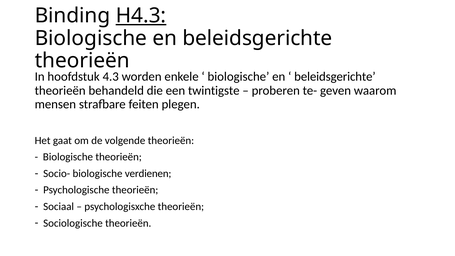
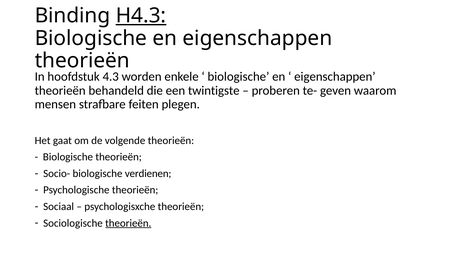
en beleidsgerichte: beleidsgerichte -> eigenschappen (257, 38)
beleidsgerichte: beleidsgerichte -> eigenschappen (335, 77)
theorieën underline: none -> present (128, 223)
